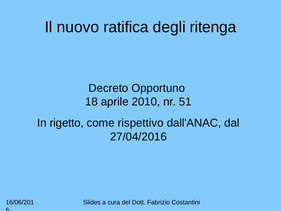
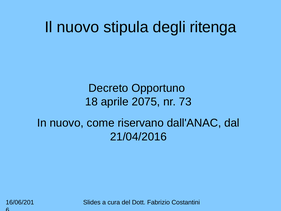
ratifica: ratifica -> stipula (126, 27)
2010: 2010 -> 2075 (146, 102)
51: 51 -> 73 (185, 102)
In rigetto: rigetto -> nuovo (67, 123)
rispettivo: rispettivo -> riservano (141, 123)
27/04/2016: 27/04/2016 -> 21/04/2016 (138, 136)
